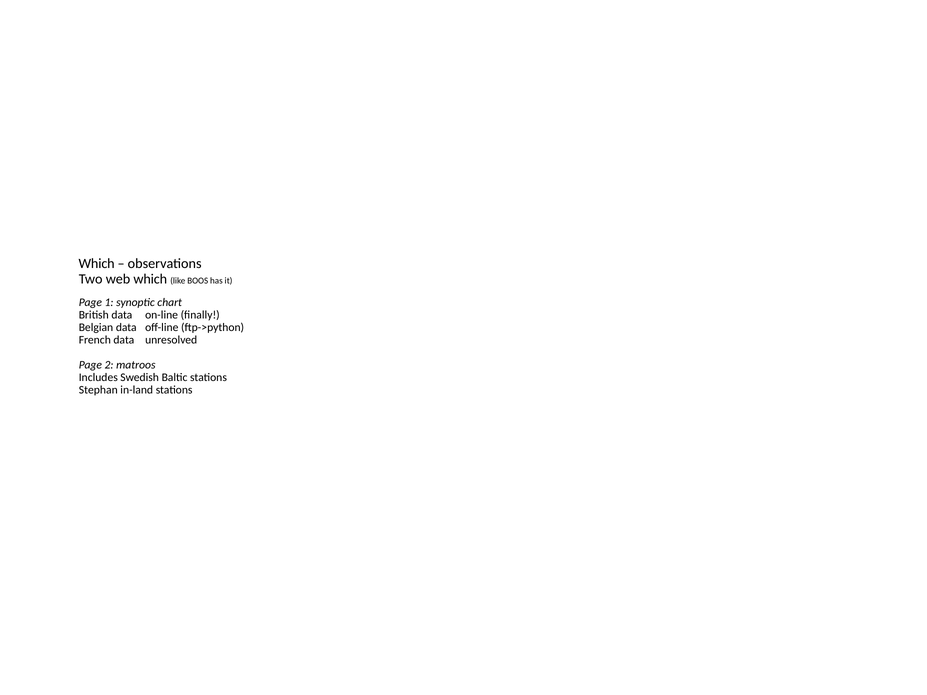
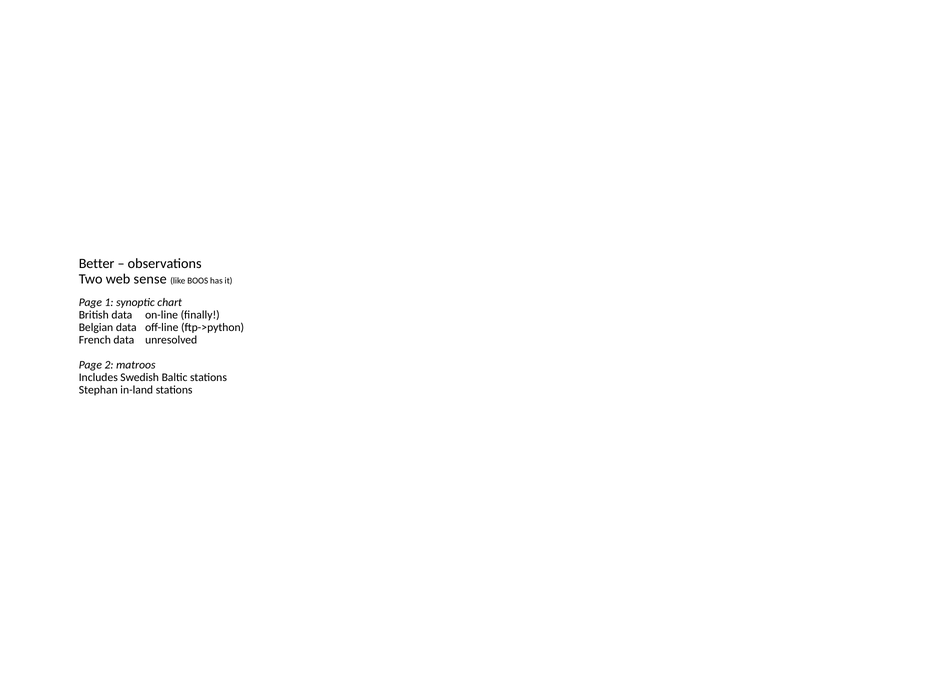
Which: Which -> Better (97, 264)
web which: which -> sense (150, 279)
